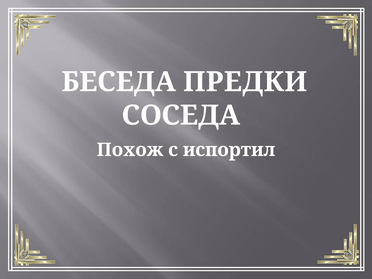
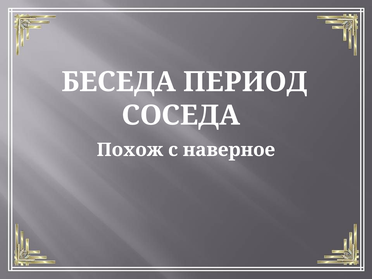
ПРЕДКИ: ПРЕДКИ -> ПЕРИОД (245, 82)
испортил: испортил -> наверное (229, 150)
